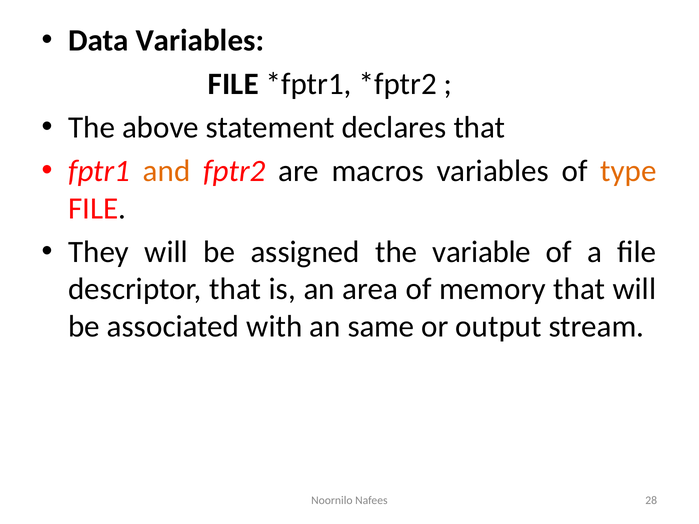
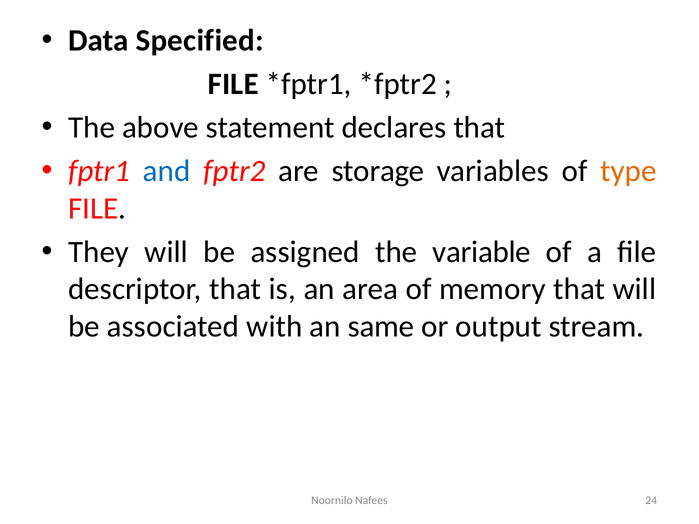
Data Variables: Variables -> Specified (200, 41)
and colour: orange -> blue (167, 171)
macros: macros -> storage (378, 171)
28: 28 -> 24 (651, 501)
